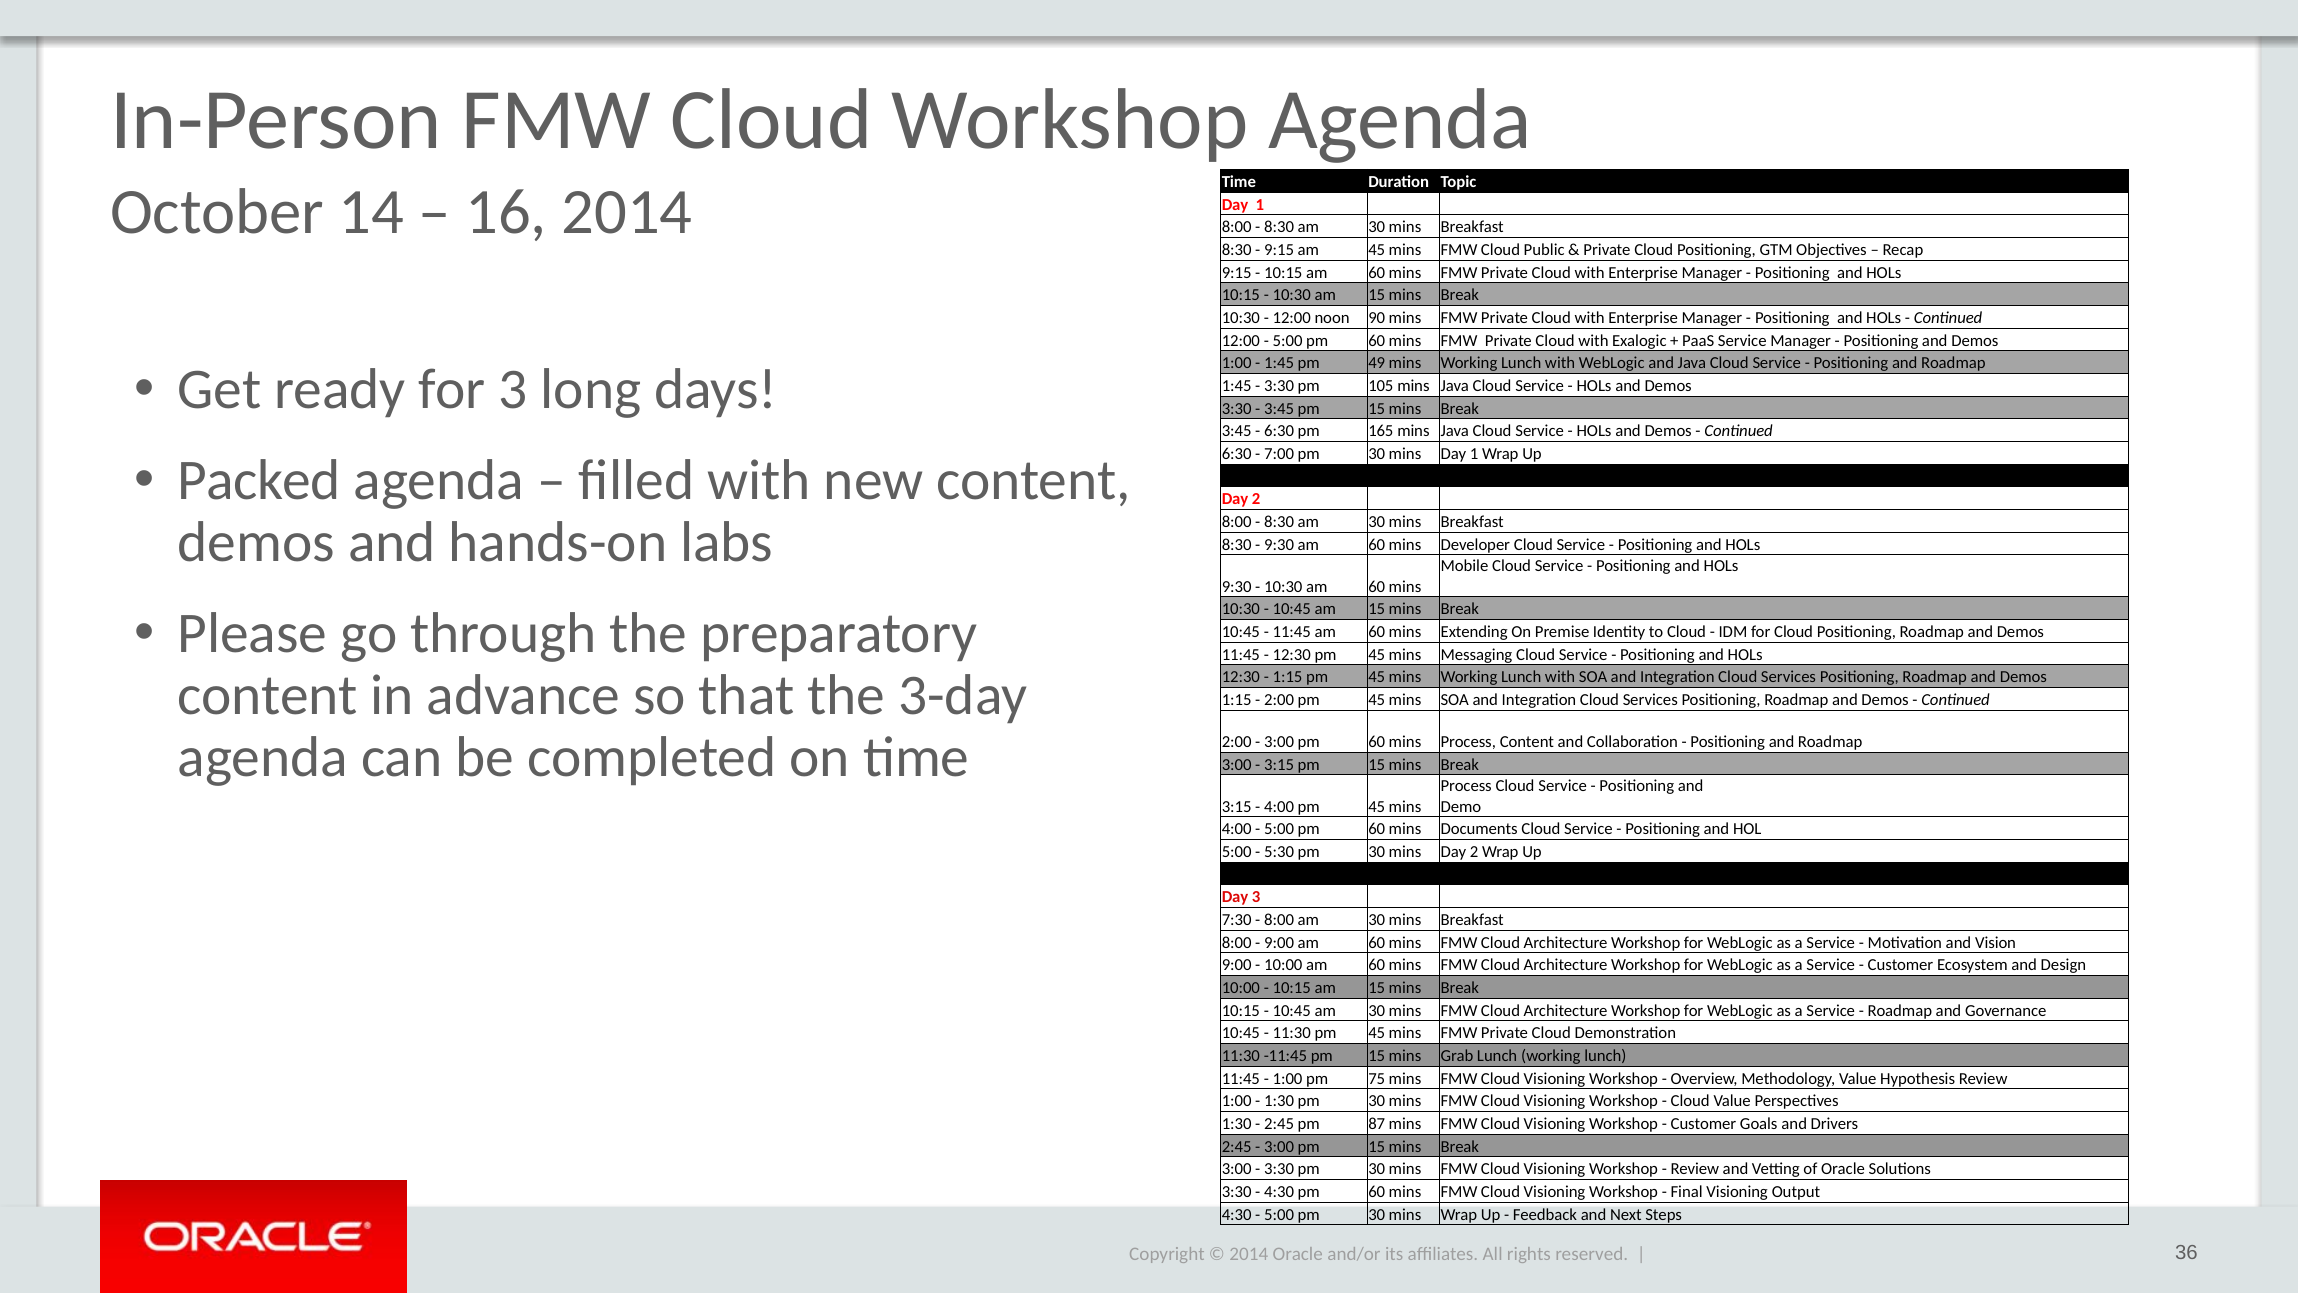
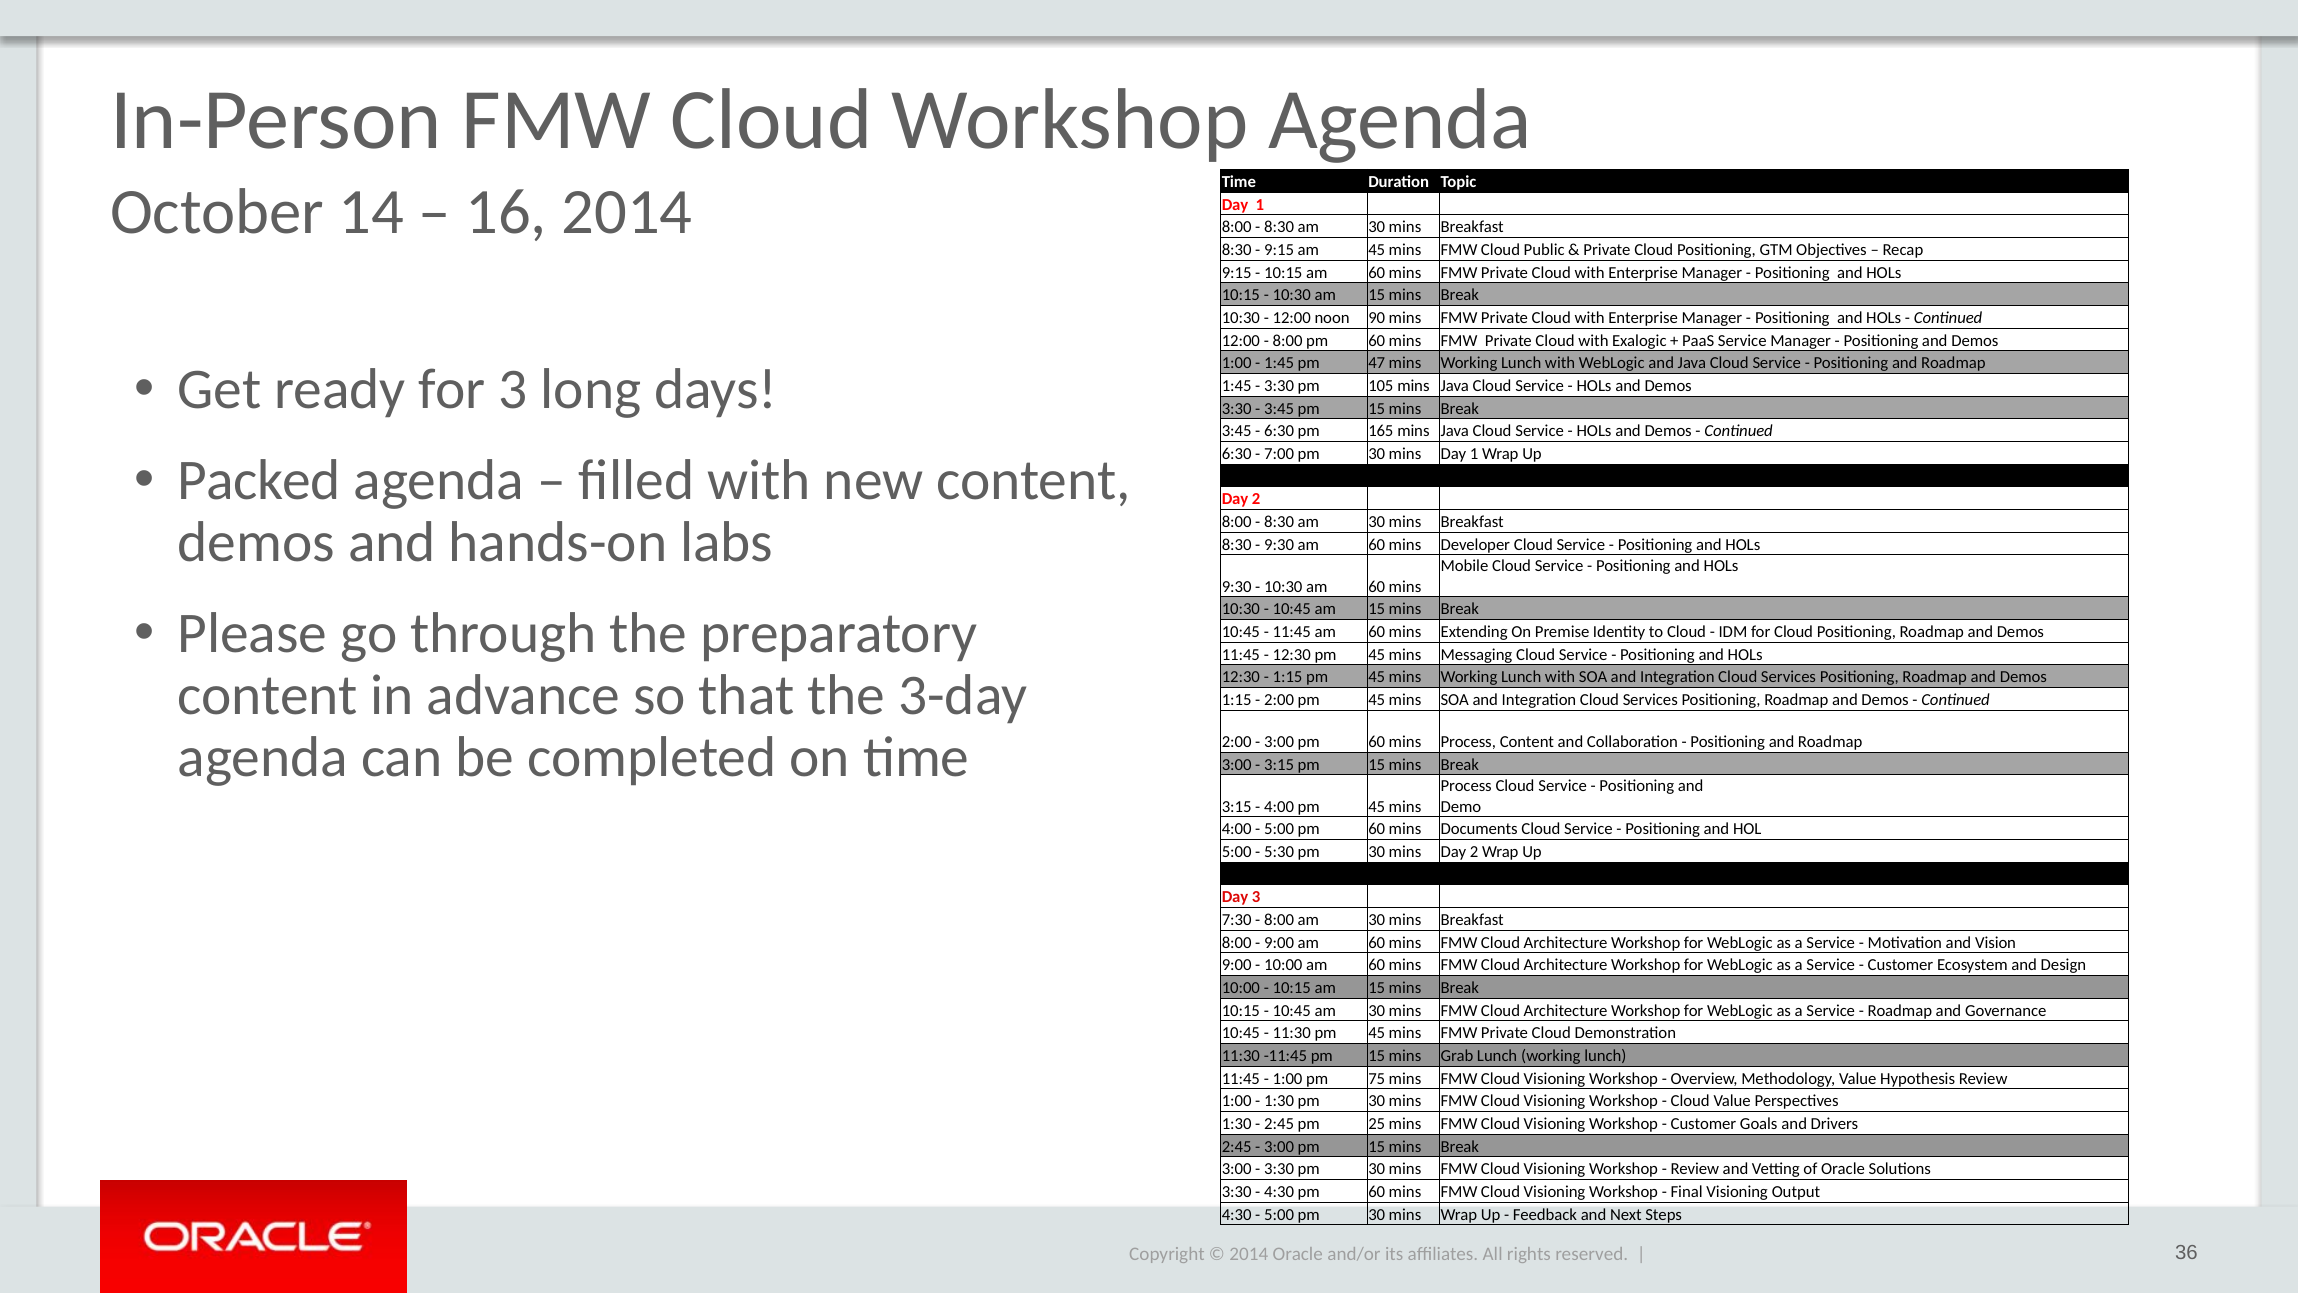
5:00: 5:00 -> 8:00 (1288, 341)
49: 49 -> 47 (1377, 363)
87: 87 -> 25 (1377, 1124)
